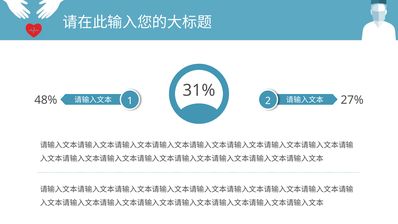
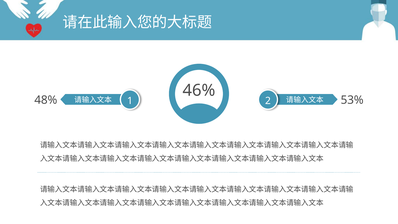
31%: 31% -> 46% (199, 90)
27%: 27% -> 53% (352, 100)
